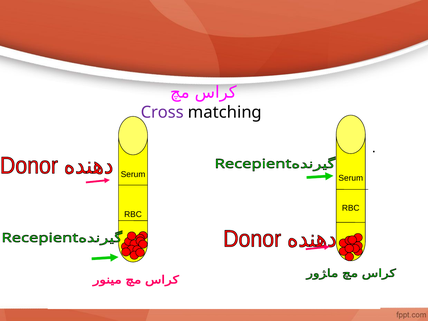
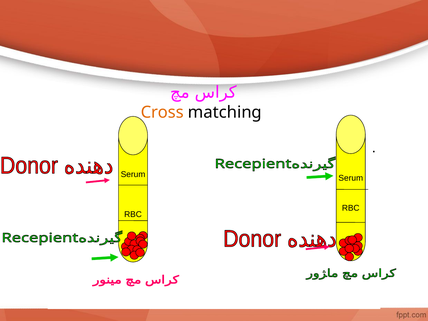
Cross colour: purple -> orange (162, 112)
